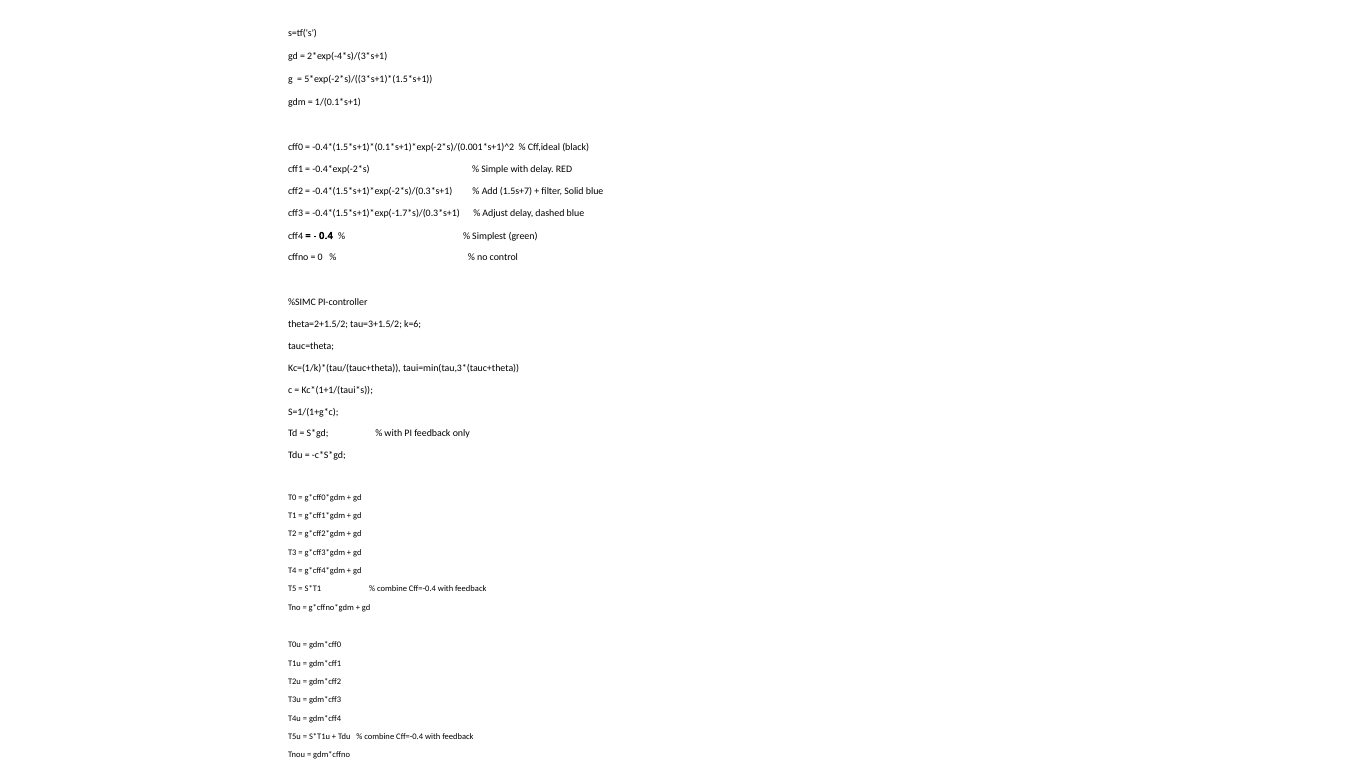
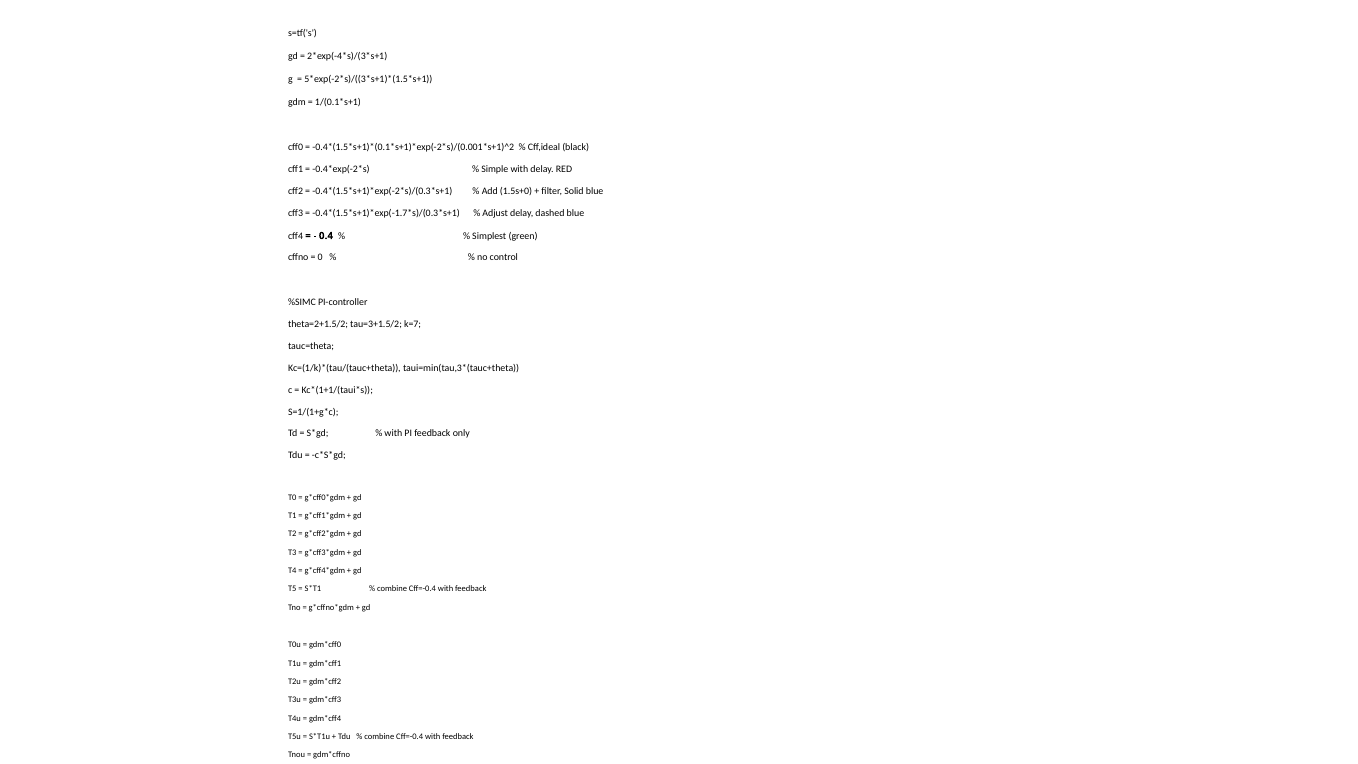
1.5s+7: 1.5s+7 -> 1.5s+0 (516, 191)
k=6: k=6 -> k=7 (413, 324)
